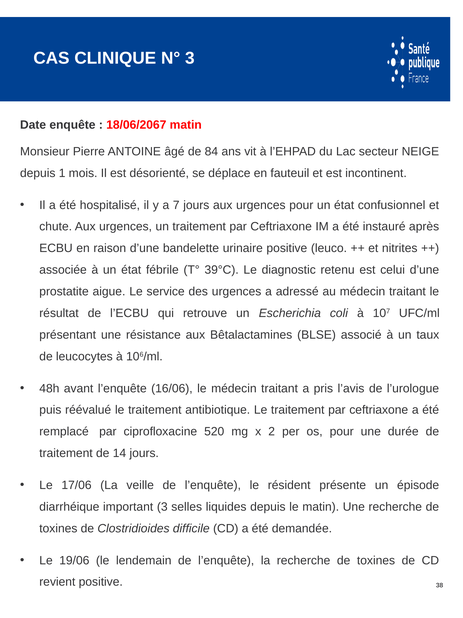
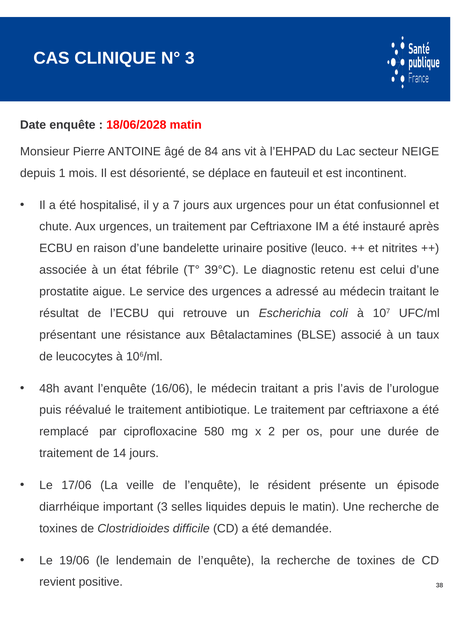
18/06/2067: 18/06/2067 -> 18/06/2028 (136, 125)
520: 520 -> 580 (214, 431)
